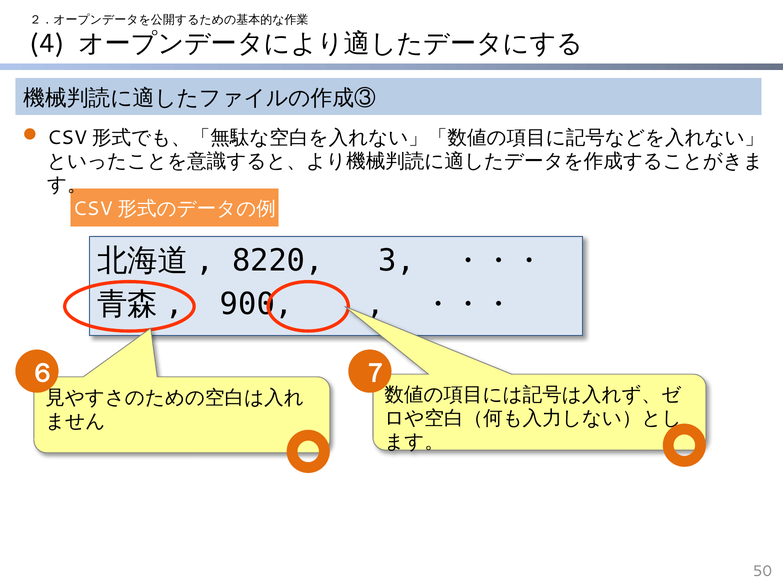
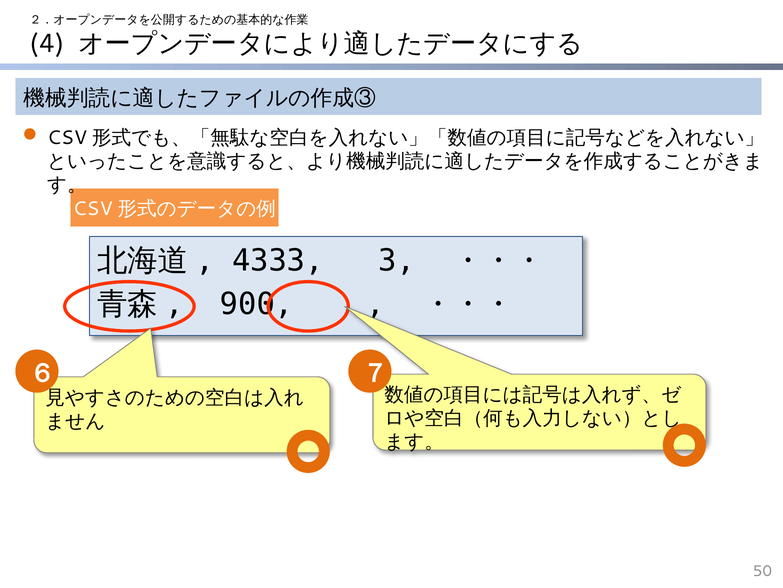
8220: 8220 -> 4333 (278, 261)
